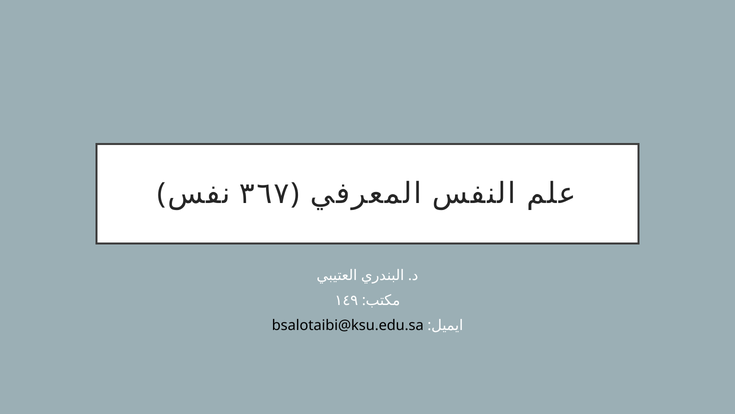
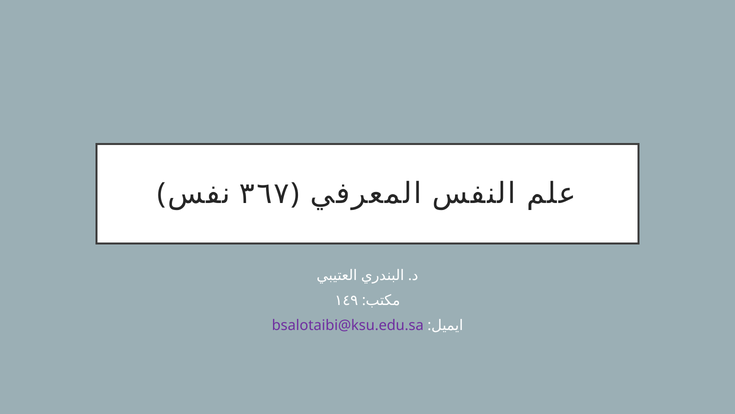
bsalotaibi@ksu.edu.sa colour: black -> purple (348, 325)
